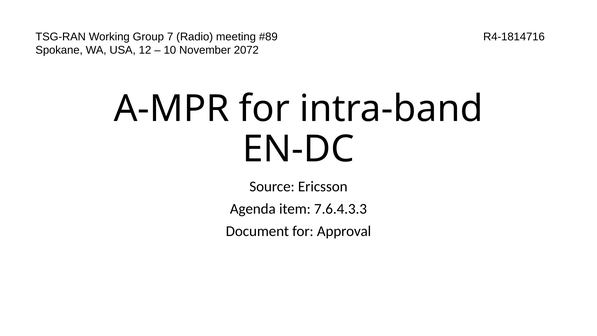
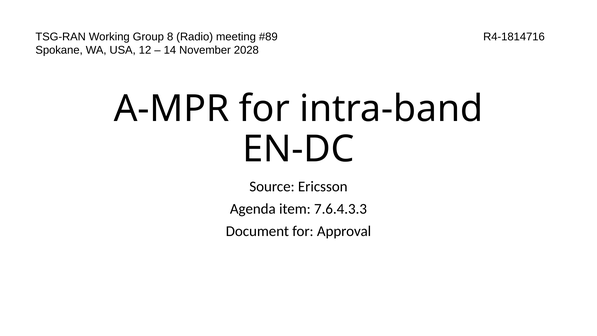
7: 7 -> 8 (170, 37)
10: 10 -> 14 (170, 50)
2072: 2072 -> 2028 (246, 50)
